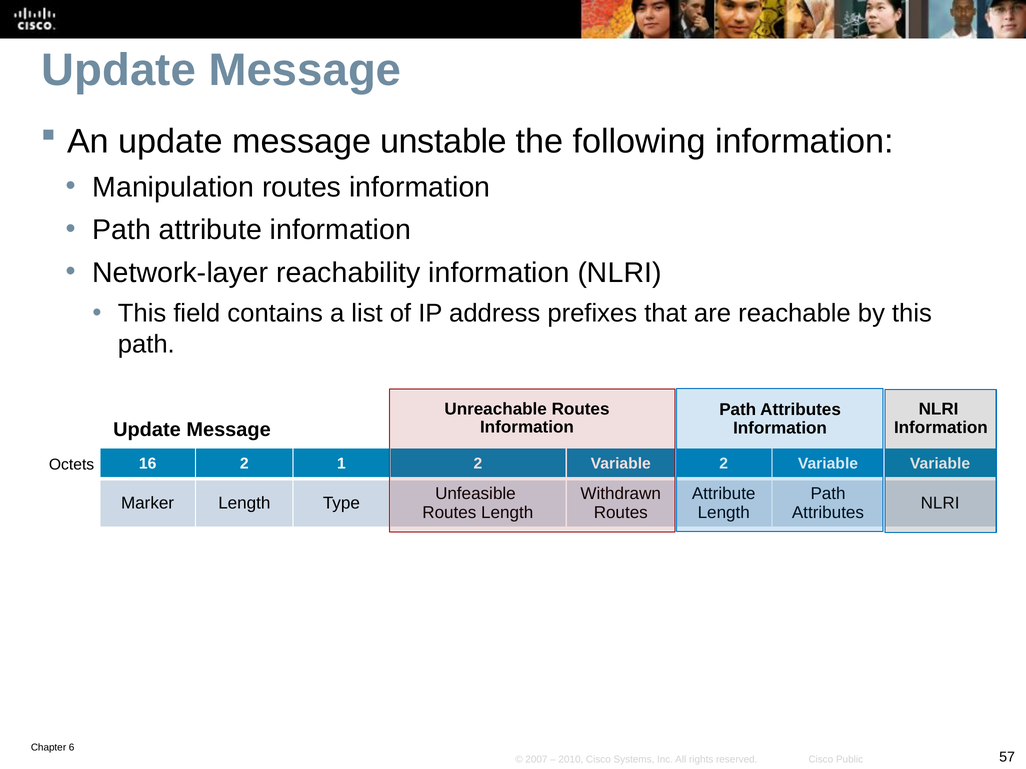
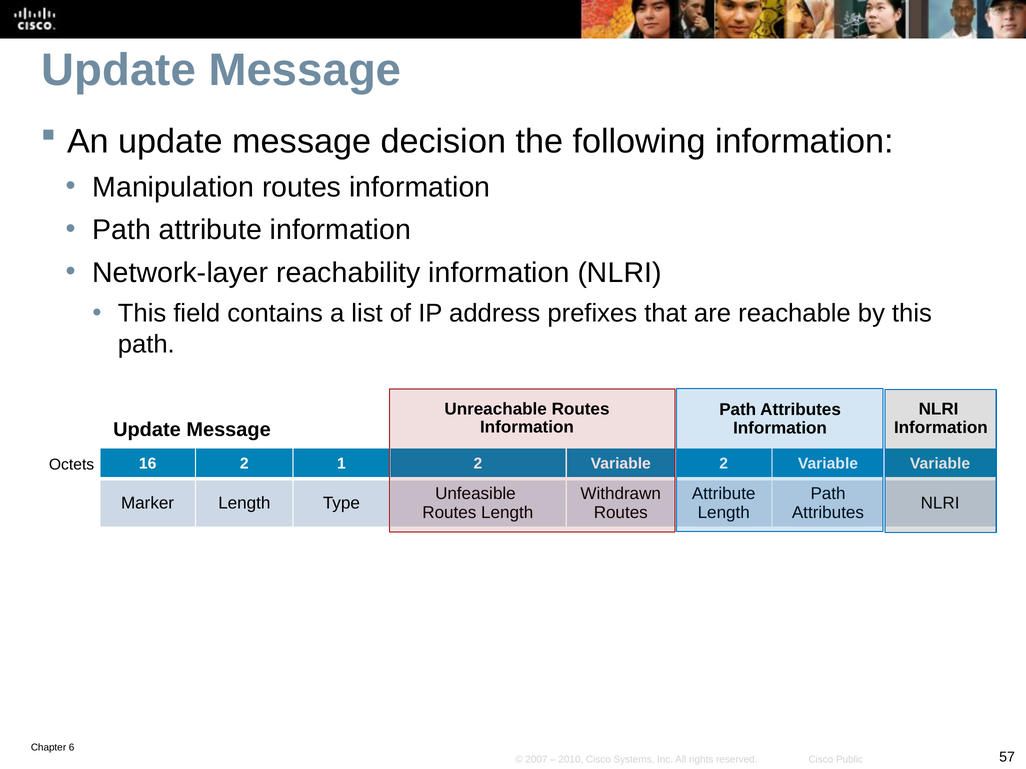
unstable: unstable -> decision (443, 142)
